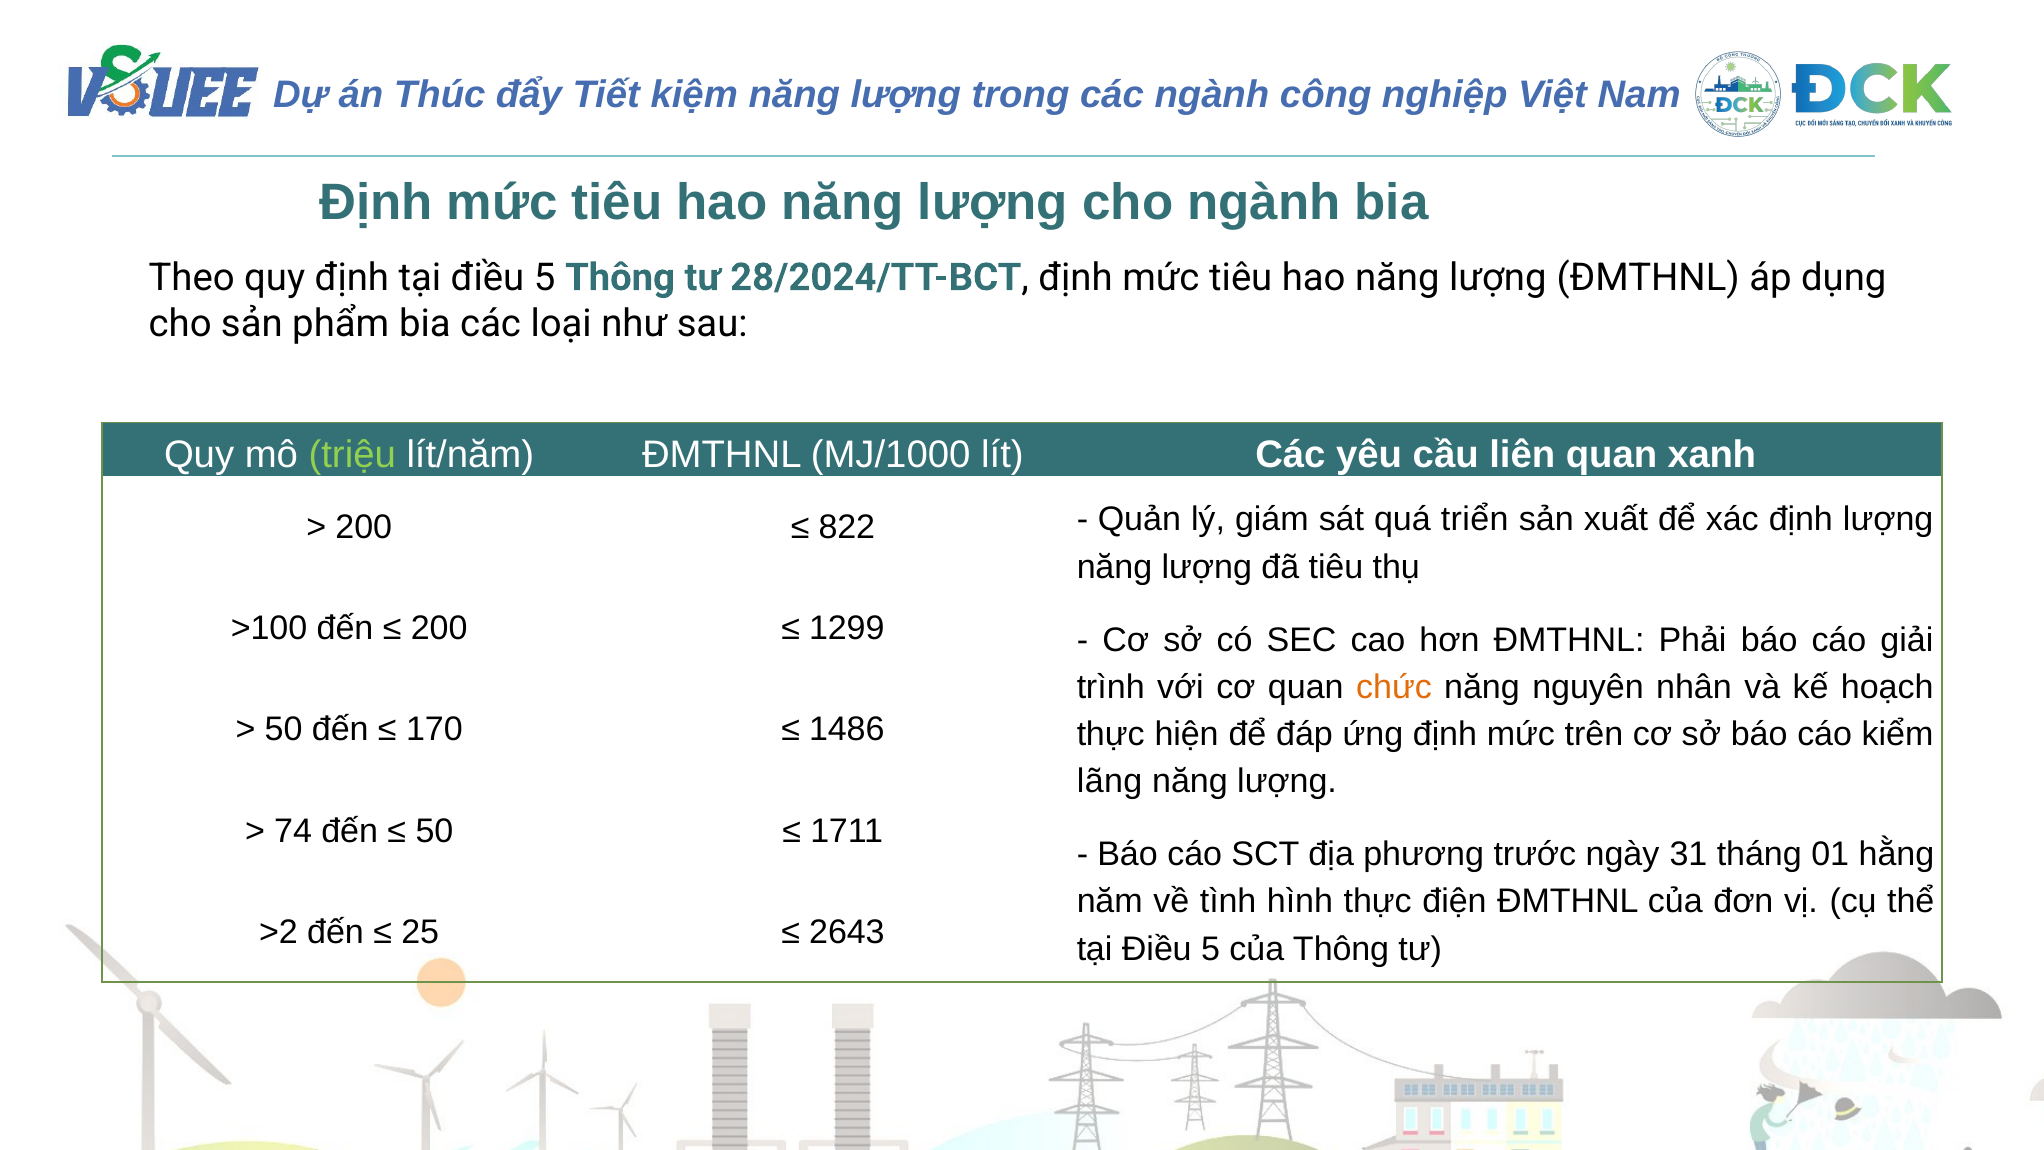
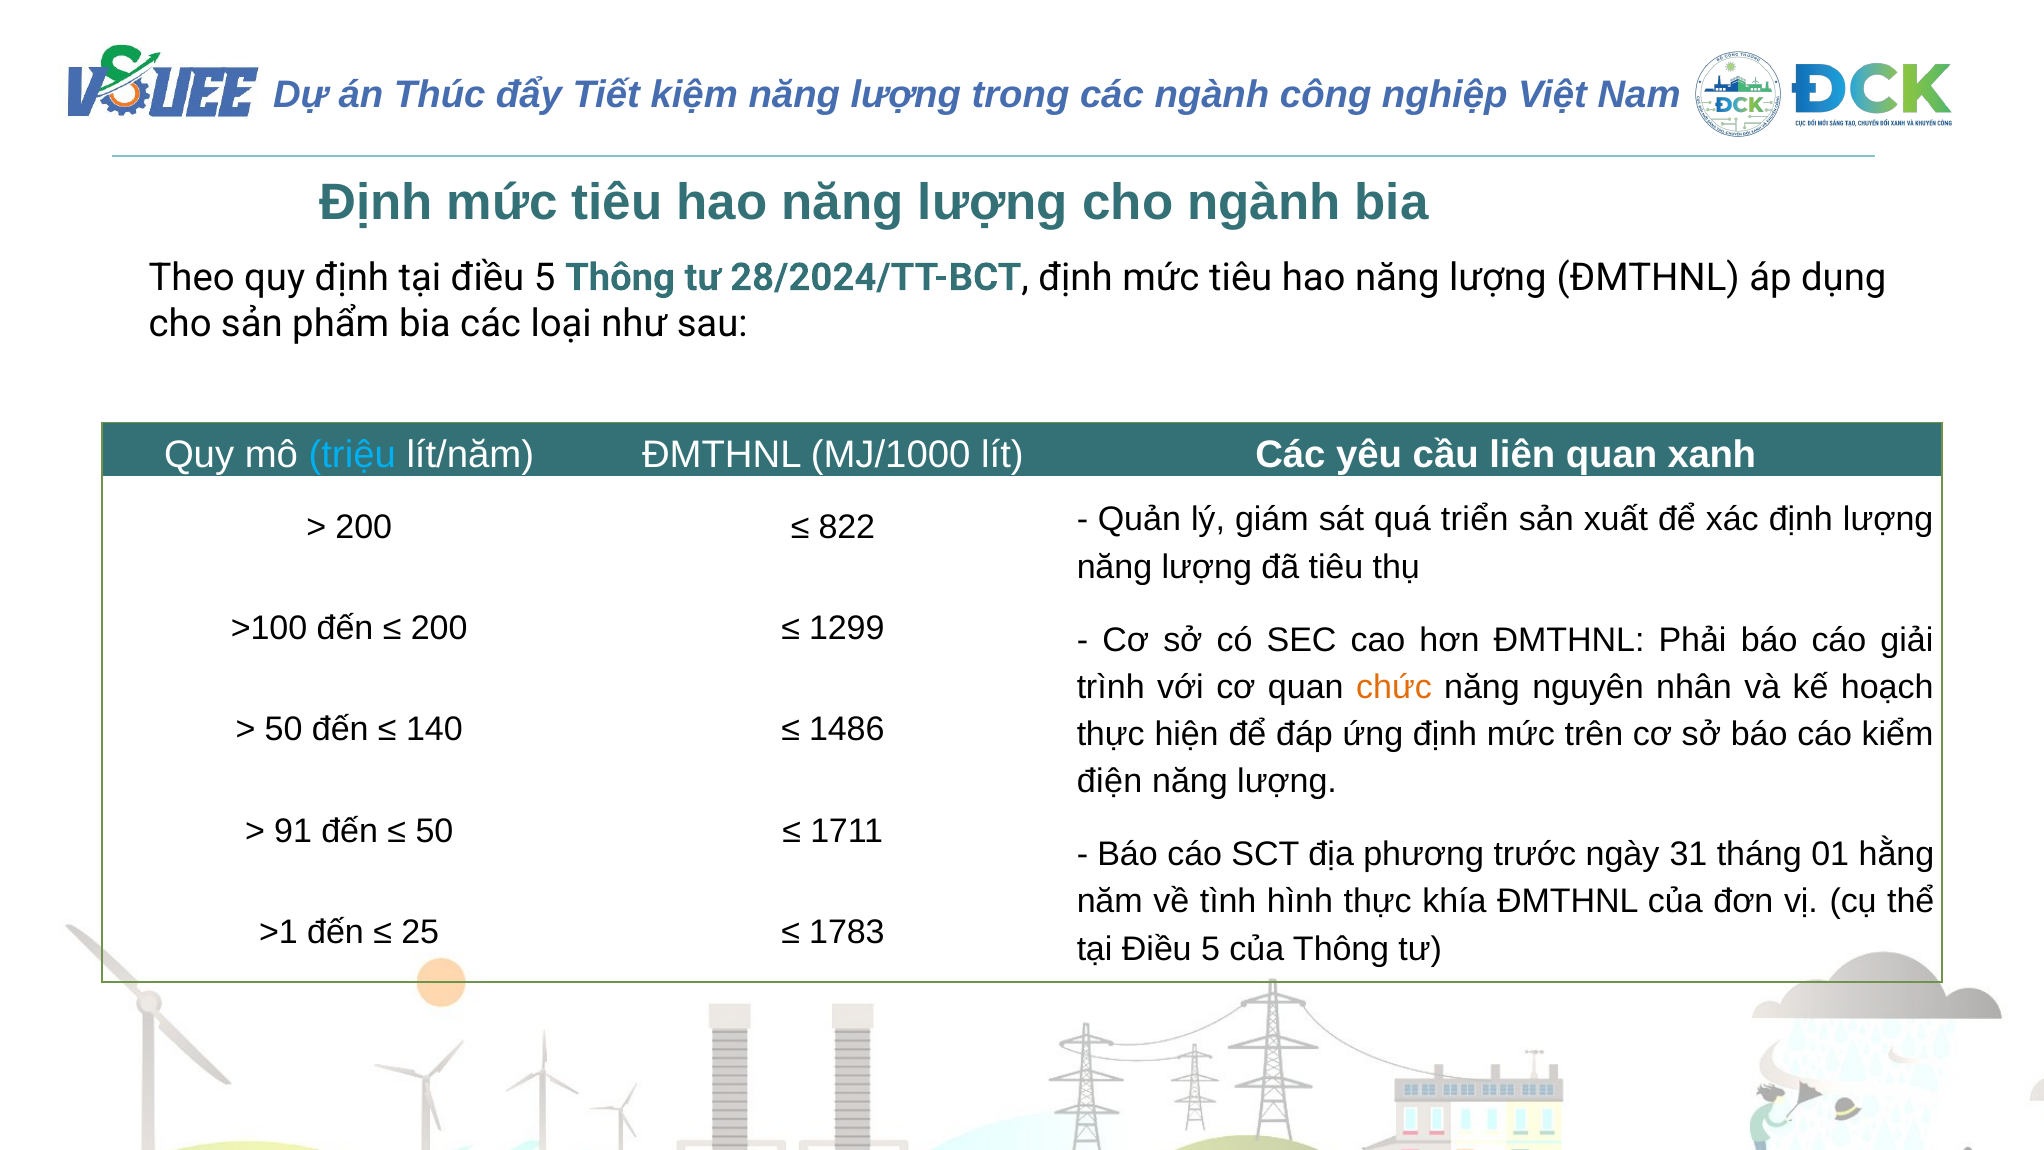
triệu colour: light green -> light blue (352, 455)
170: 170 -> 140 (434, 729)
lãng: lãng -> điện (1110, 781)
74: 74 -> 91 (293, 831)
điện: điện -> khía (1454, 901)
>2: >2 -> >1 (279, 932)
2643: 2643 -> 1783 (847, 932)
